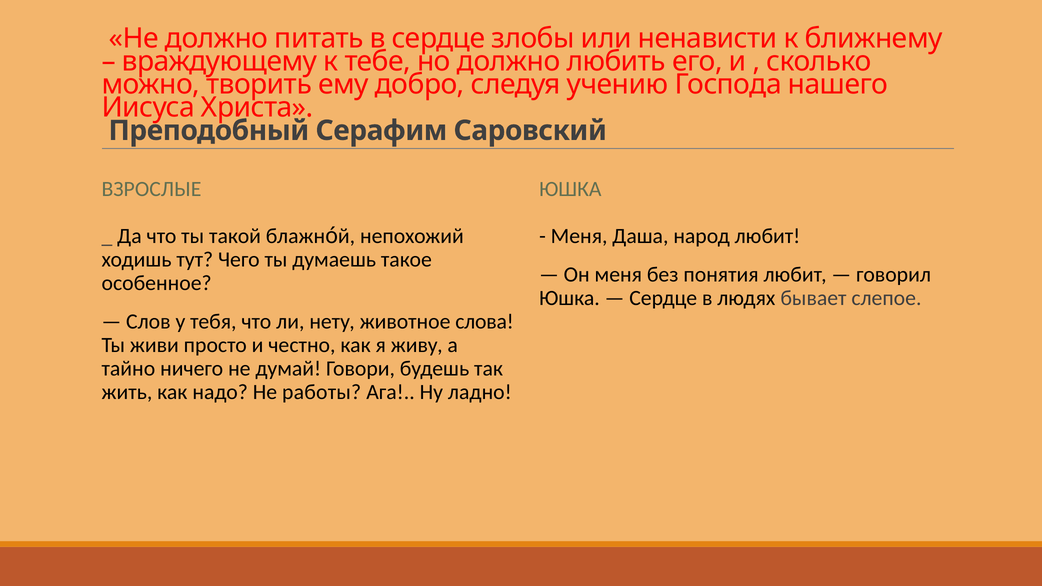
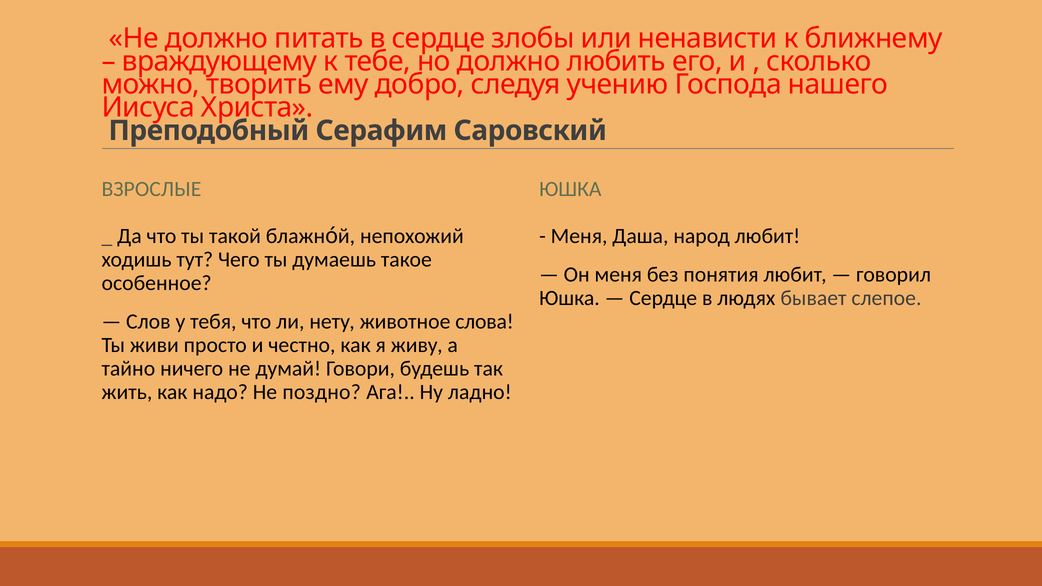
работы: работы -> поздно (322, 392)
